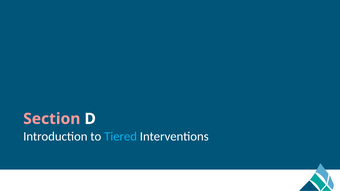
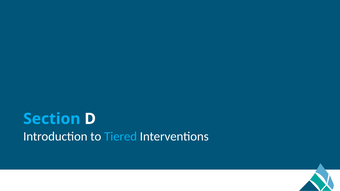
Section colour: pink -> light blue (52, 119)
